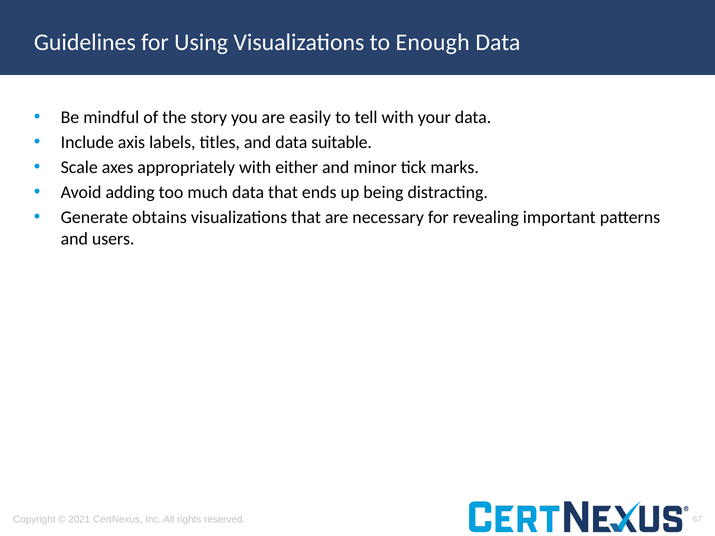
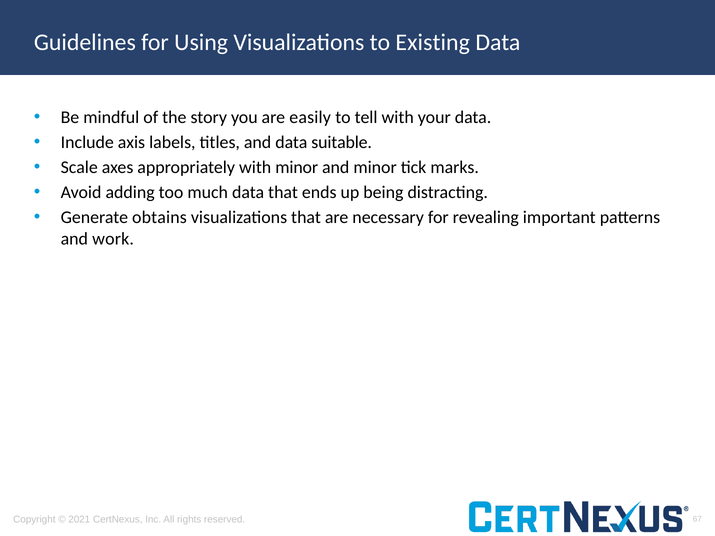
Enough: Enough -> Existing (433, 43)
with either: either -> minor (297, 167)
users: users -> work (113, 239)
